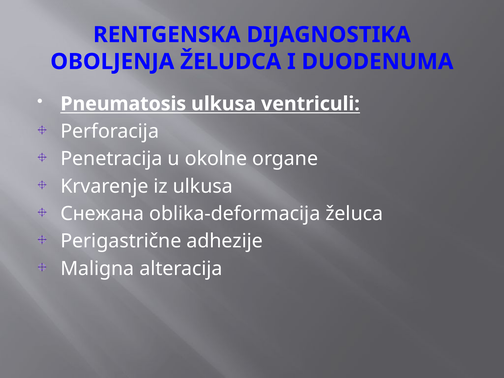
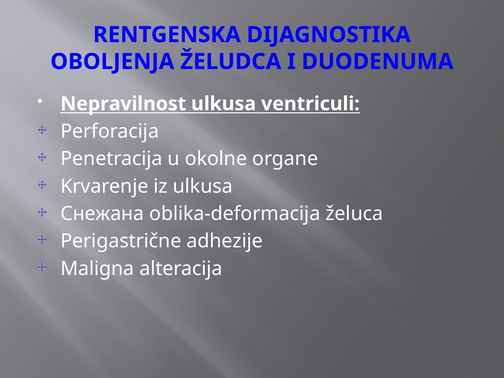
Pneumatosis: Pneumatosis -> Nepravilnost (123, 104)
